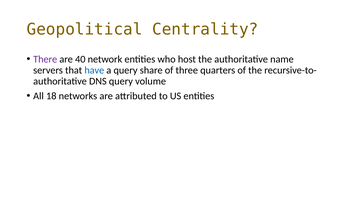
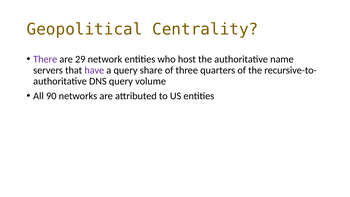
40: 40 -> 29 (80, 59)
have colour: blue -> purple (94, 70)
18: 18 -> 90 (51, 96)
